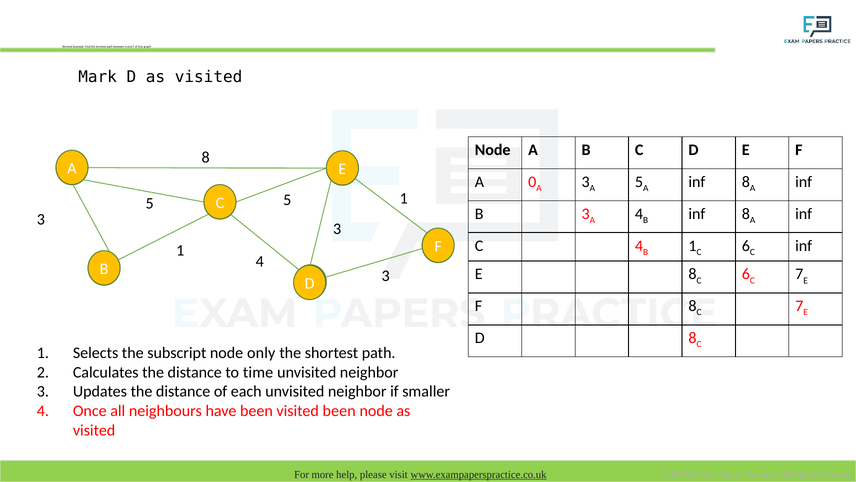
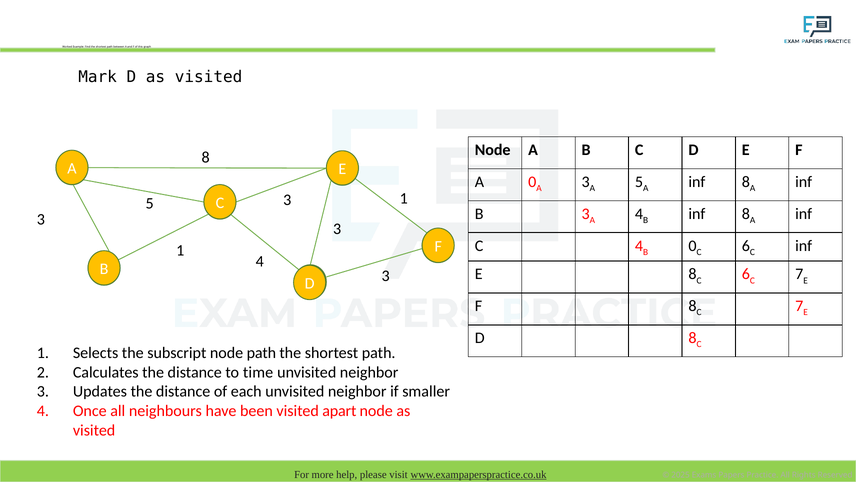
5 5: 5 -> 3 (287, 200)
B 1: 1 -> 0 (692, 246)
node only: only -> path (261, 353)
visited been: been -> apart (339, 411)
